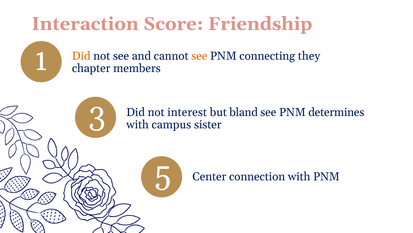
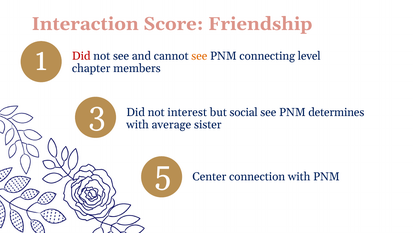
Did colour: orange -> red (81, 56)
they: they -> level (309, 56)
bland: bland -> social (244, 112)
campus: campus -> average (171, 125)
